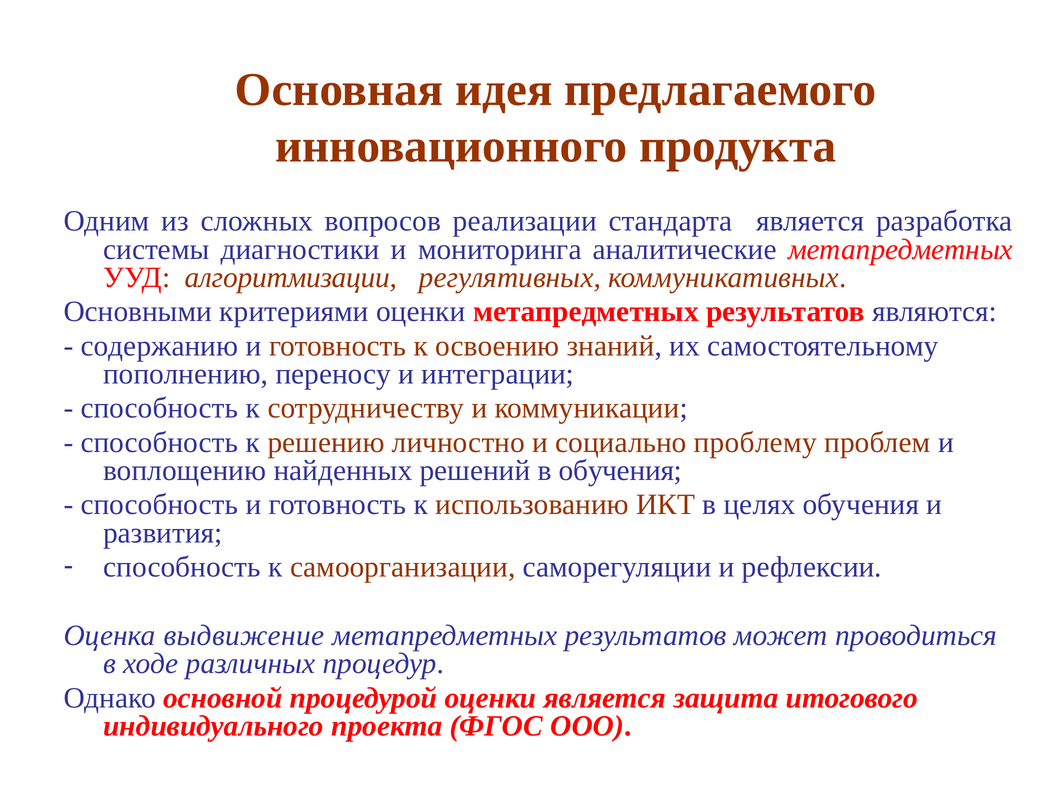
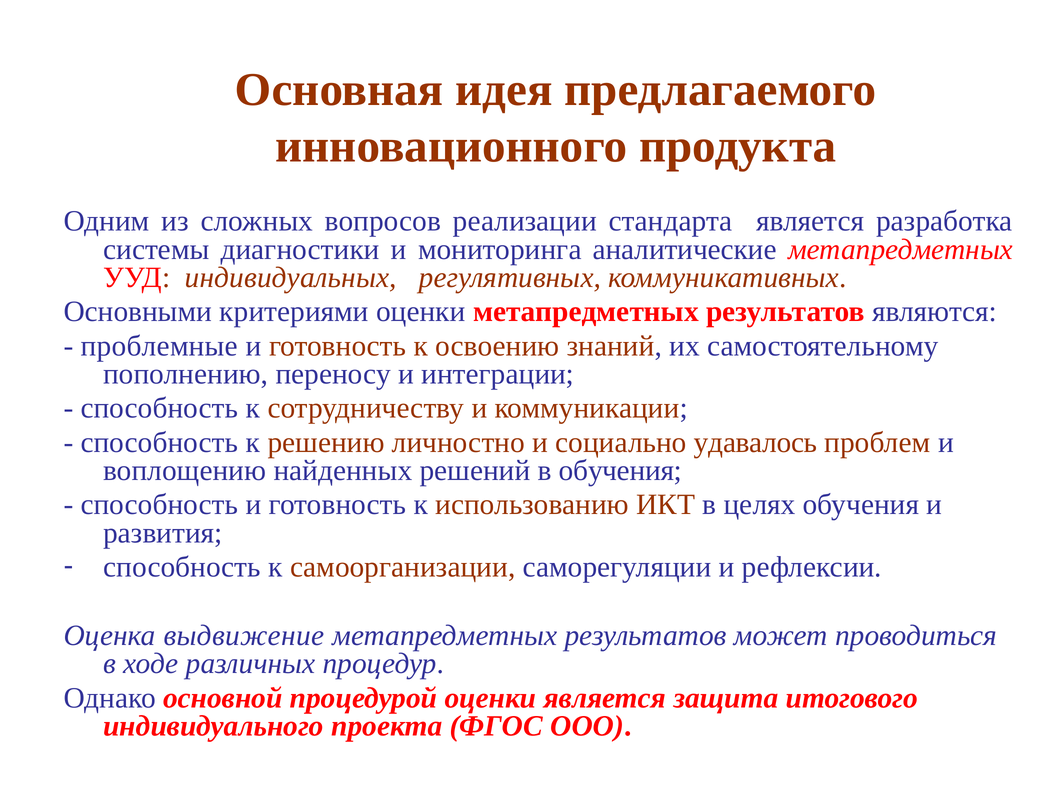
алгоритмизации: алгоритмизации -> индивидуальных (291, 278)
содержанию: содержанию -> проблемные (159, 346)
проблему: проблему -> удавалось (756, 443)
